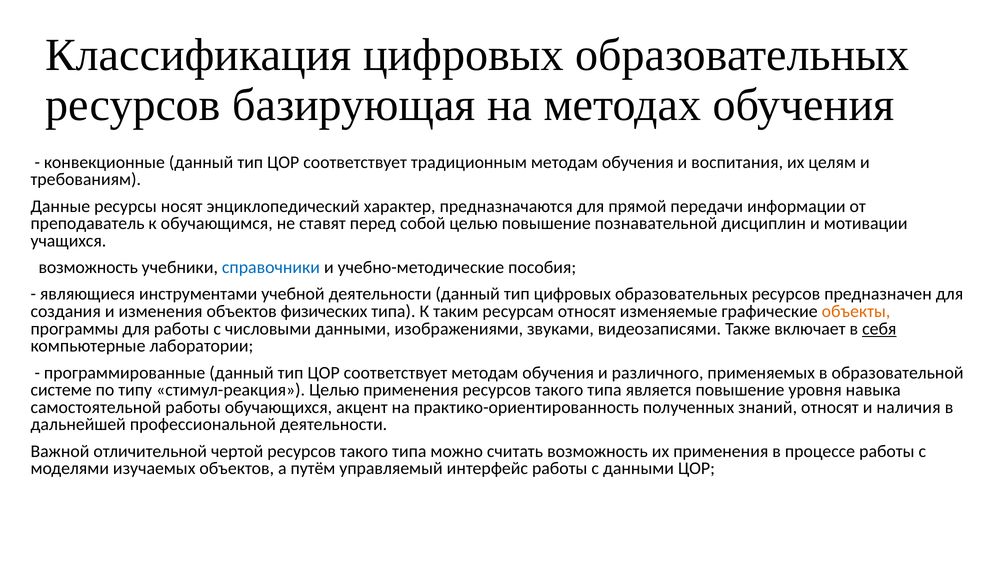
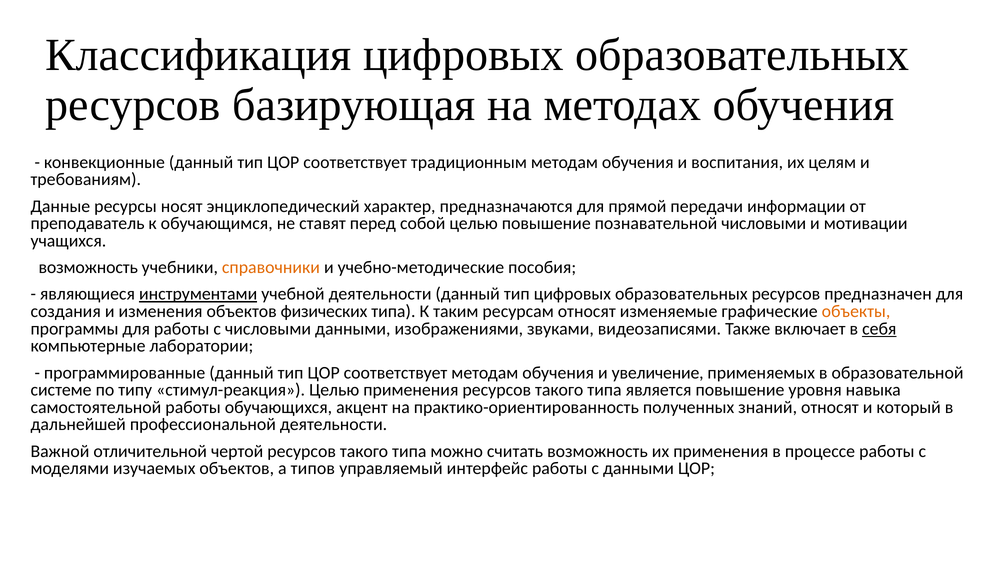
познавательной дисциплин: дисциплин -> числовыми (764, 223)
справочники colour: blue -> orange (271, 267)
инструментами underline: none -> present (198, 294)
различного: различного -> увеличение (658, 372)
наличия: наличия -> который (909, 407)
путём: путём -> типов (313, 468)
